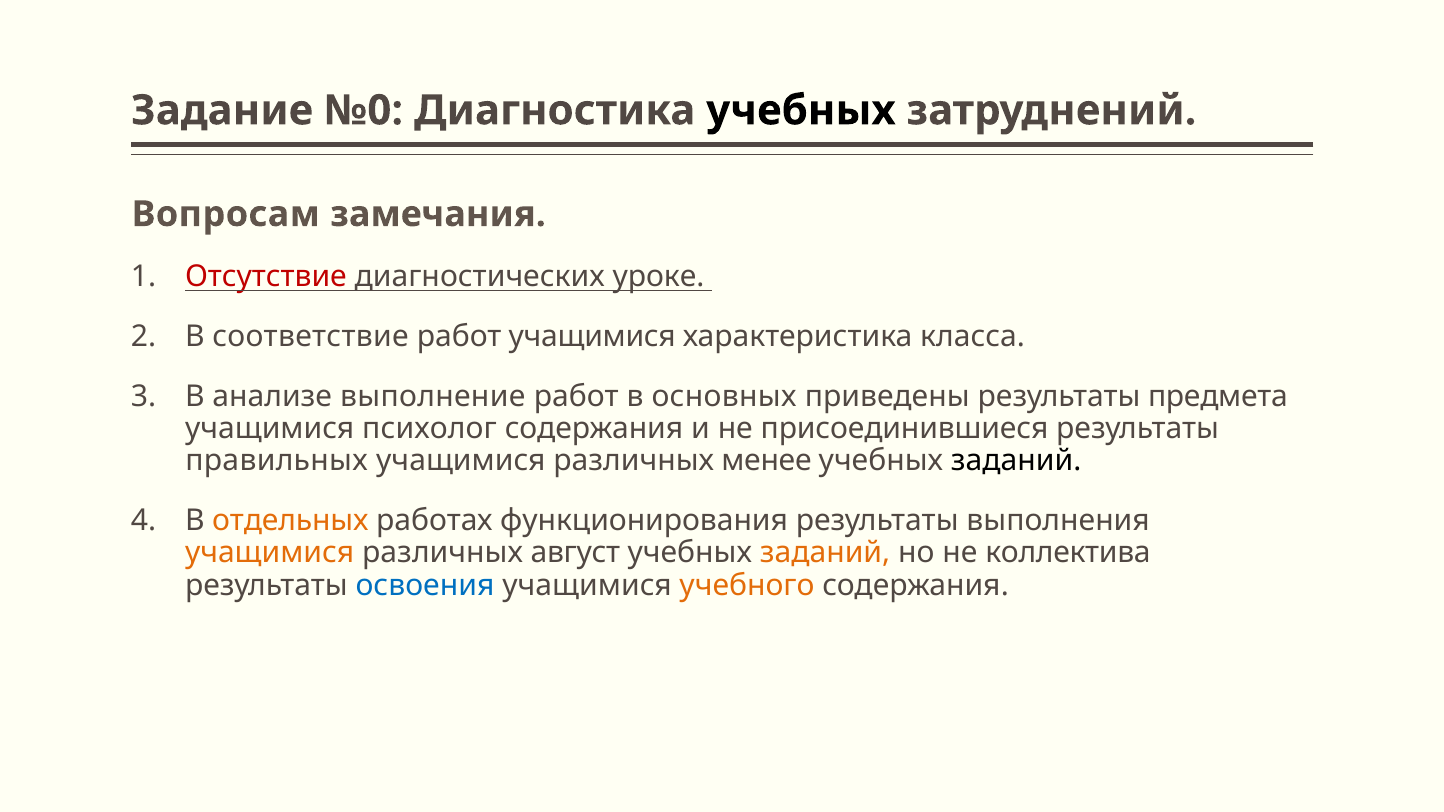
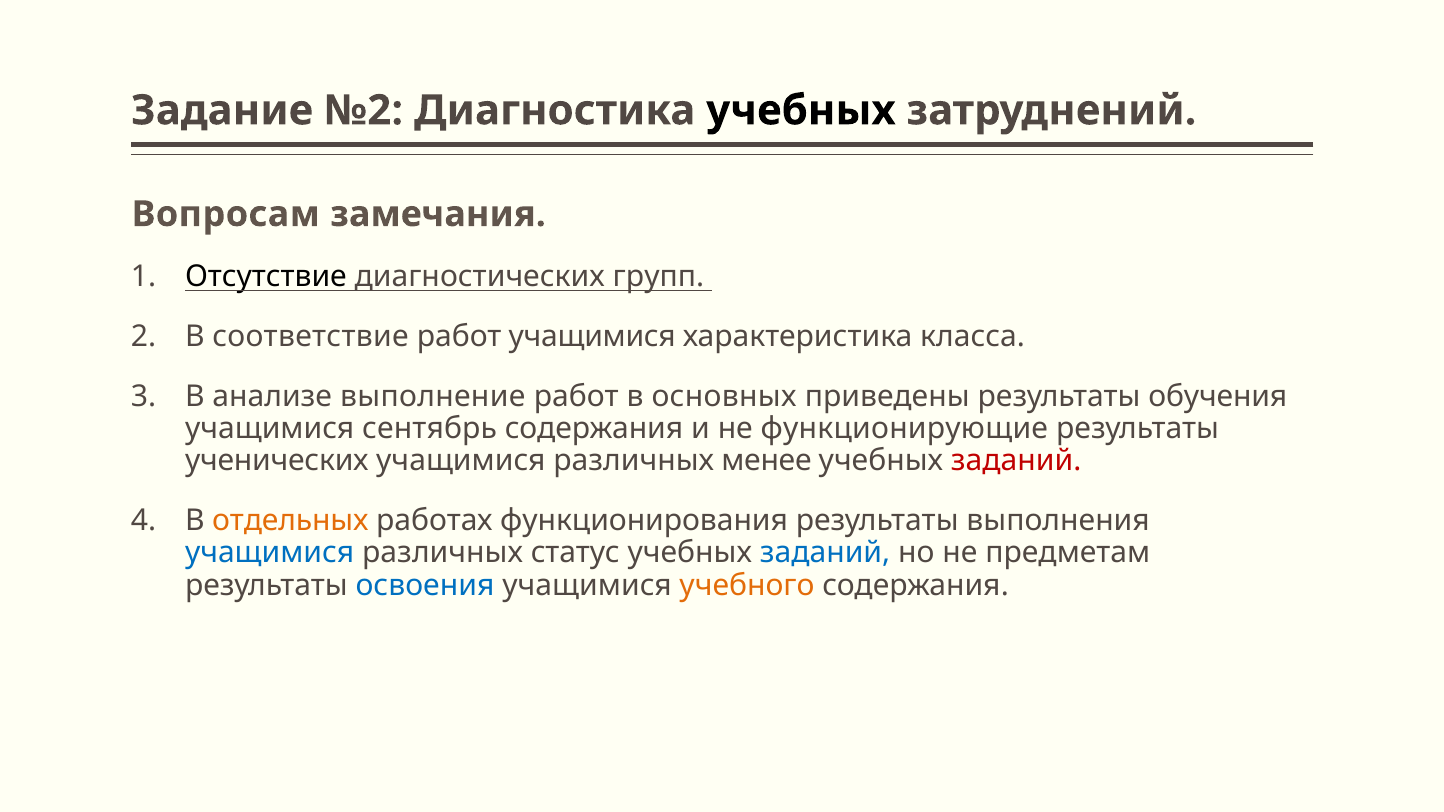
№0: №0 -> №2 (364, 111)
Отсутствие colour: red -> black (266, 277)
уроке: уроке -> групп (658, 277)
предмета: предмета -> обучения (1218, 396)
психолог: психолог -> сентябрь (430, 429)
присоединившиеся: присоединившиеся -> функционирующие (904, 429)
правильных: правильных -> ученических (277, 461)
заданий colour: black -> red (1016, 461)
учащимися colour: orange -> blue (270, 553)
август: август -> статус (575, 553)
заданий colour: orange -> blue (825, 553)
коллектива: коллектива -> предметам (1068, 553)
